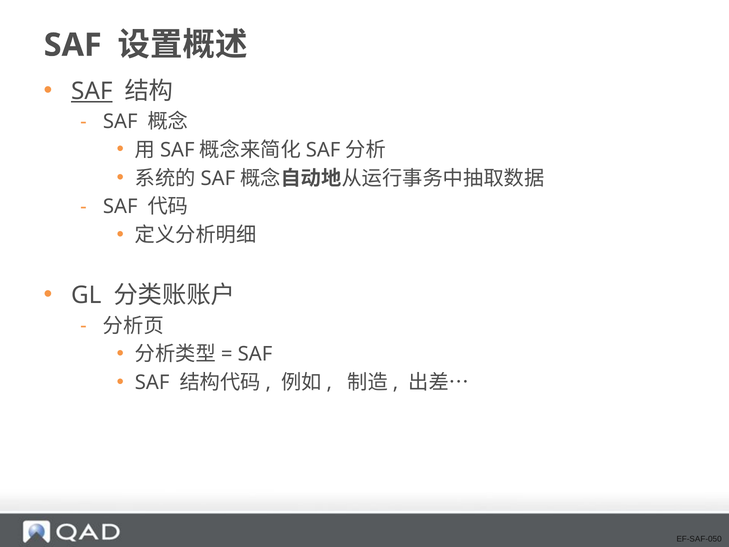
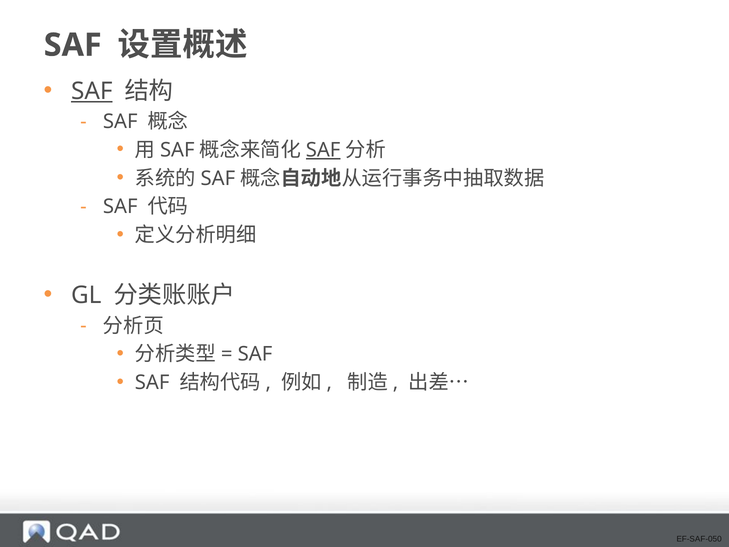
SAF underline: none -> present (323, 150)
